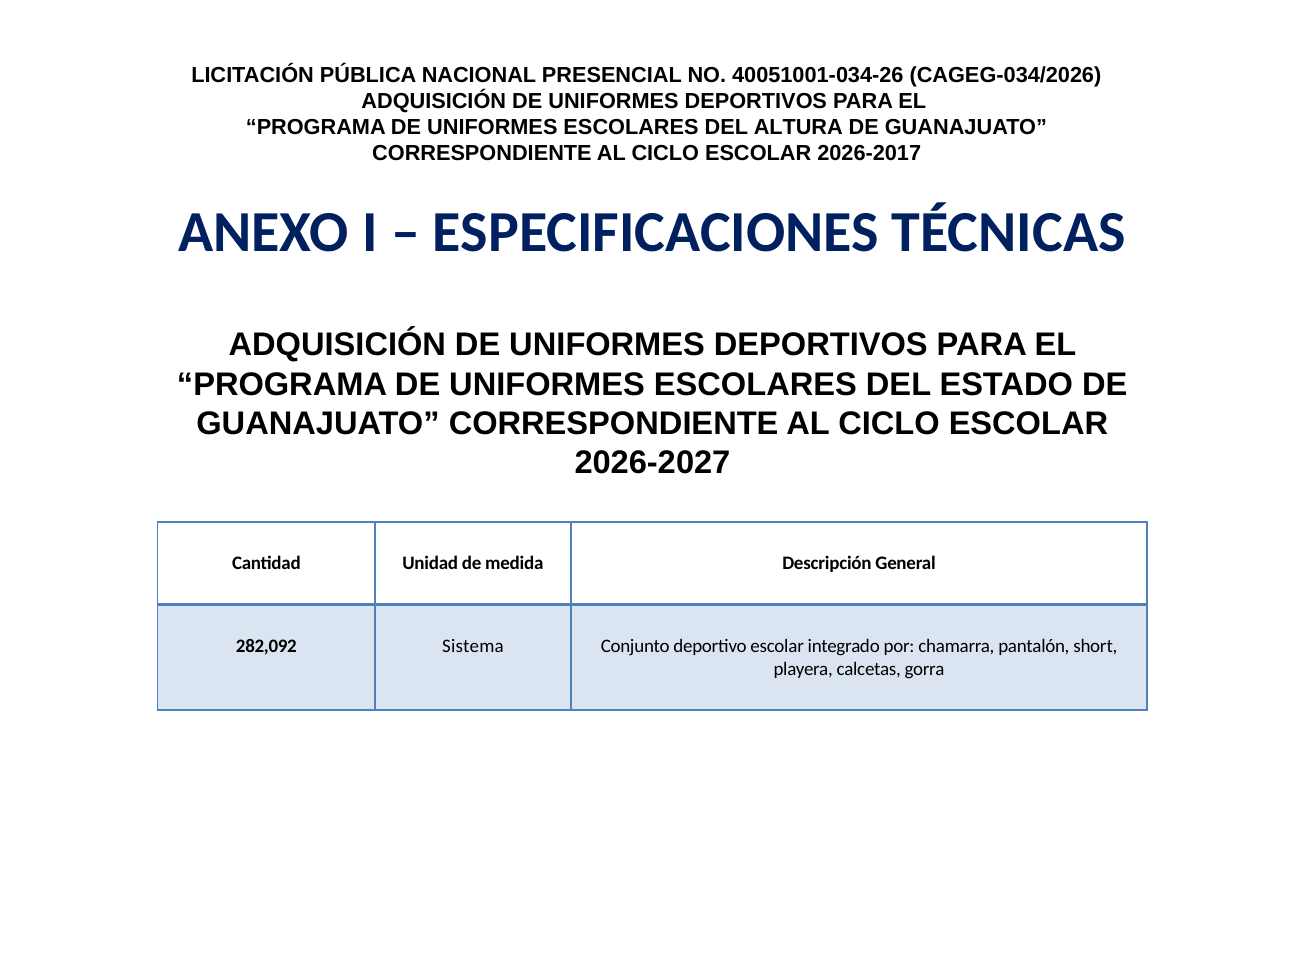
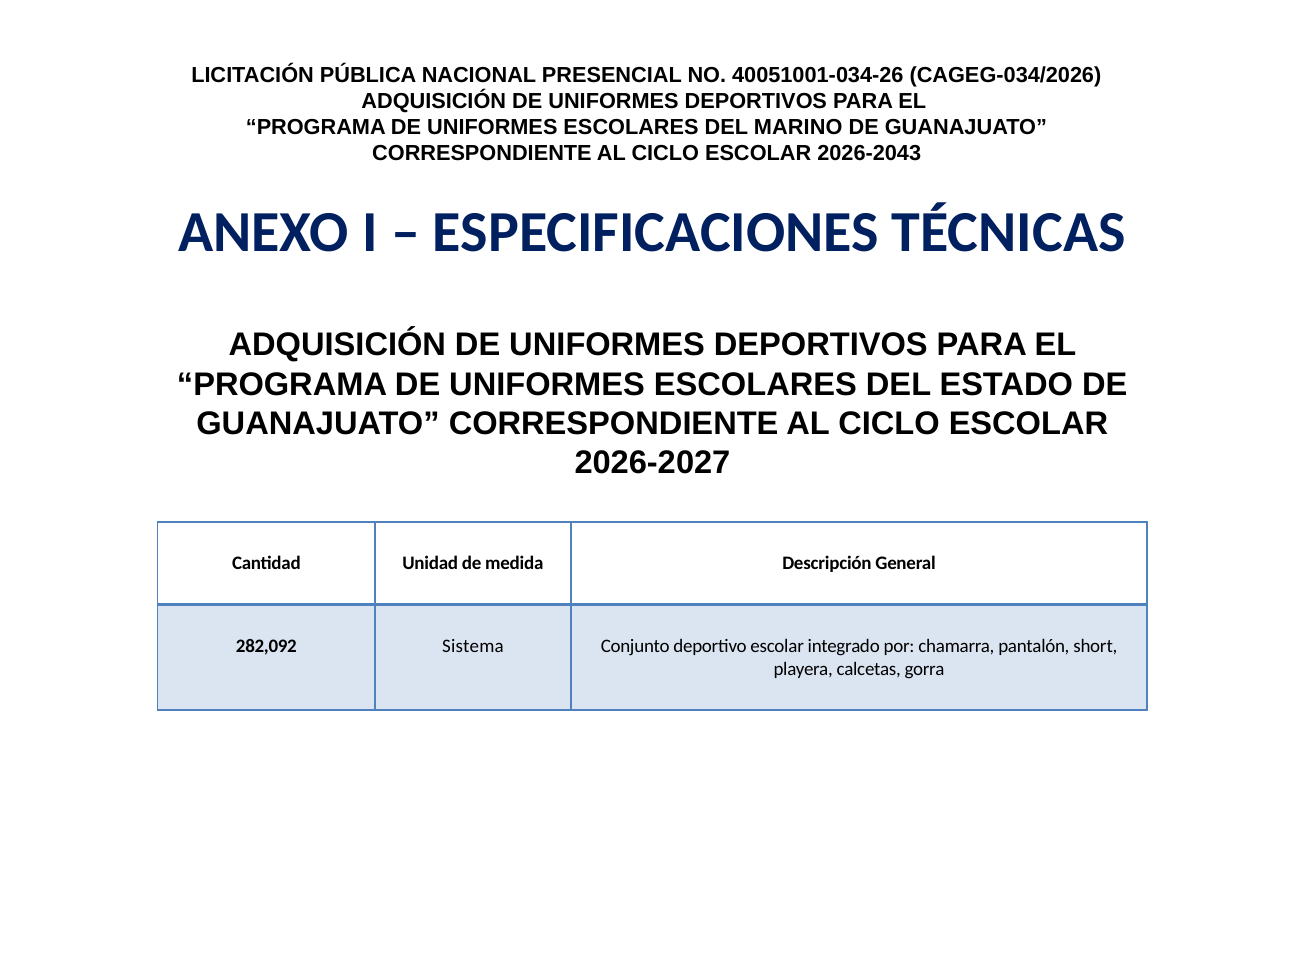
ALTURA: ALTURA -> MARINO (798, 127)
2026-2017: 2026-2017 -> 2026-2043 (869, 154)
